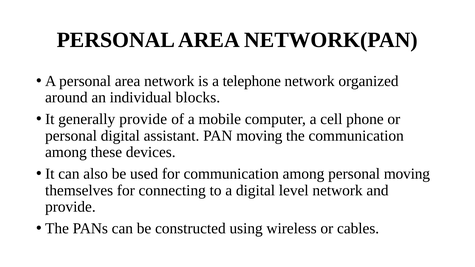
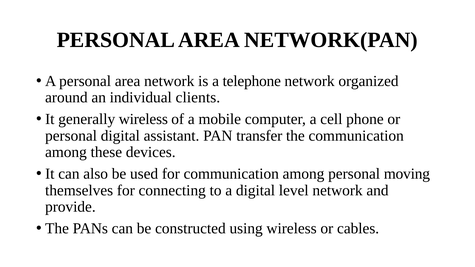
blocks: blocks -> clients (198, 98)
generally provide: provide -> wireless (143, 119)
PAN moving: moving -> transfer (259, 136)
